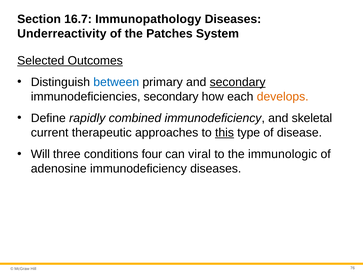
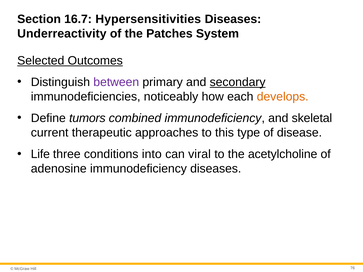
Immunopathology: Immunopathology -> Hypersensitivities (148, 19)
between colour: blue -> purple (116, 82)
immunodeficiencies secondary: secondary -> noticeably (171, 97)
rapidly: rapidly -> tumors (87, 118)
this underline: present -> none (224, 133)
Will: Will -> Life (40, 154)
four: four -> into (152, 154)
immunologic: immunologic -> acetylcholine (283, 154)
